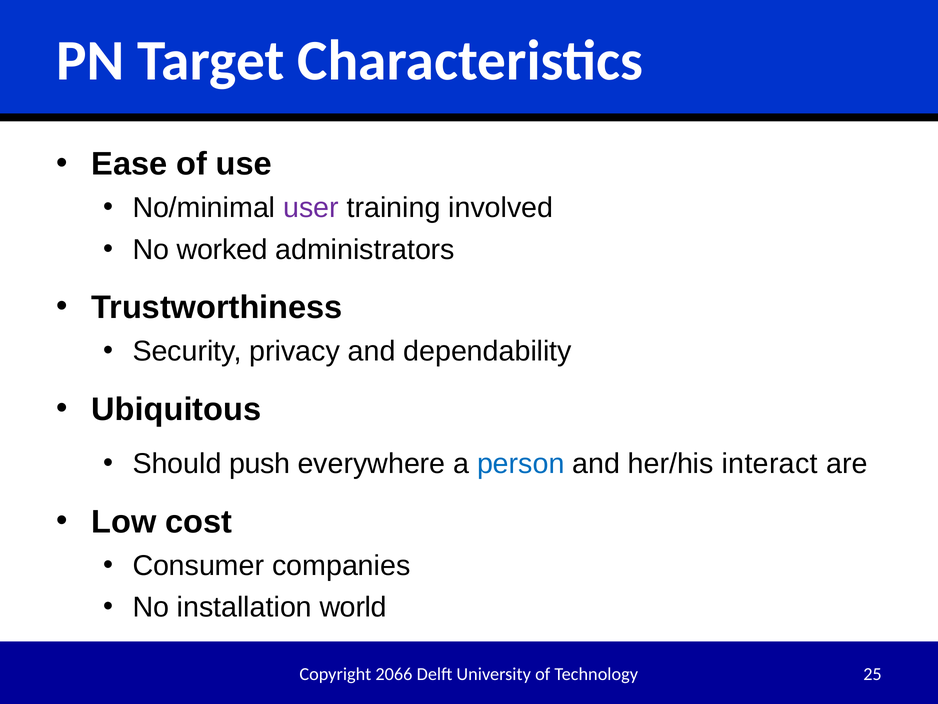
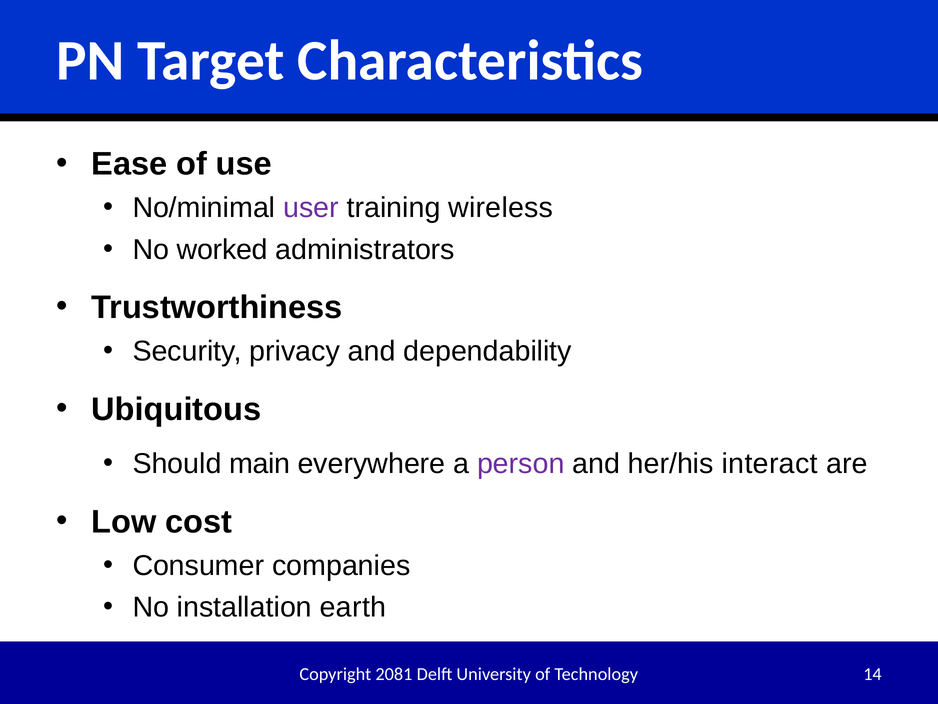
involved: involved -> wireless (501, 208)
push: push -> main (260, 464)
person colour: blue -> purple (521, 464)
world: world -> earth (353, 607)
2066: 2066 -> 2081 (394, 674)
25: 25 -> 14 (872, 674)
